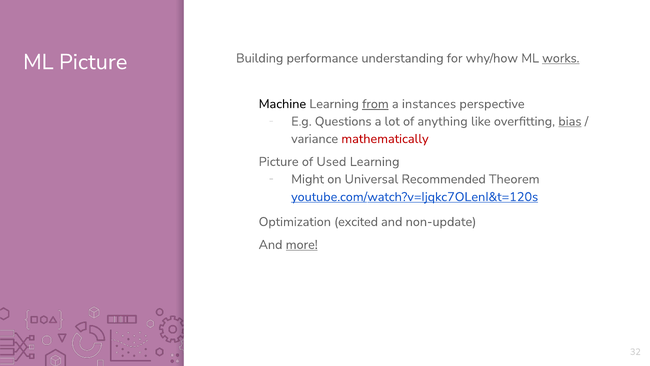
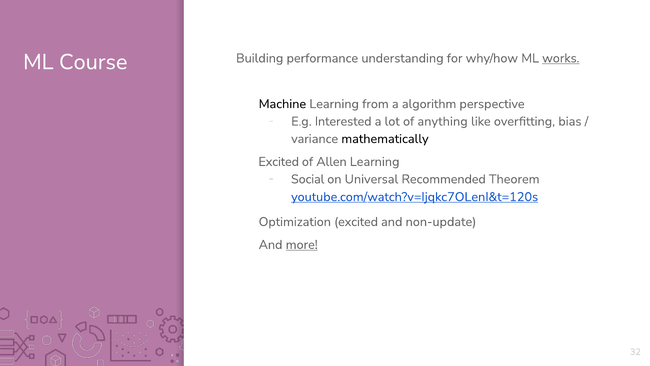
ML Picture: Picture -> Course (93, 62)
from underline: present -> none (375, 104)
instances: instances -> algorithm (429, 104)
Questions: Questions -> Interested (343, 121)
bias underline: present -> none (570, 121)
mathematically colour: red -> black (385, 139)
Picture: Picture -> Excited (279, 162)
Used: Used -> Allen (332, 162)
Might: Might -> Social (308, 179)
